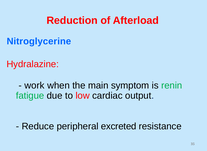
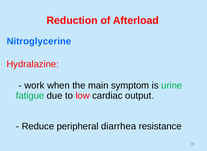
renin: renin -> urine (172, 85)
excreted: excreted -> diarrhea (119, 126)
